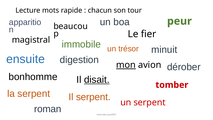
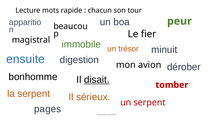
mon underline: present -> none (126, 65)
Il serpent: serpent -> sérieux (93, 97)
roman: roman -> pages (48, 109)
